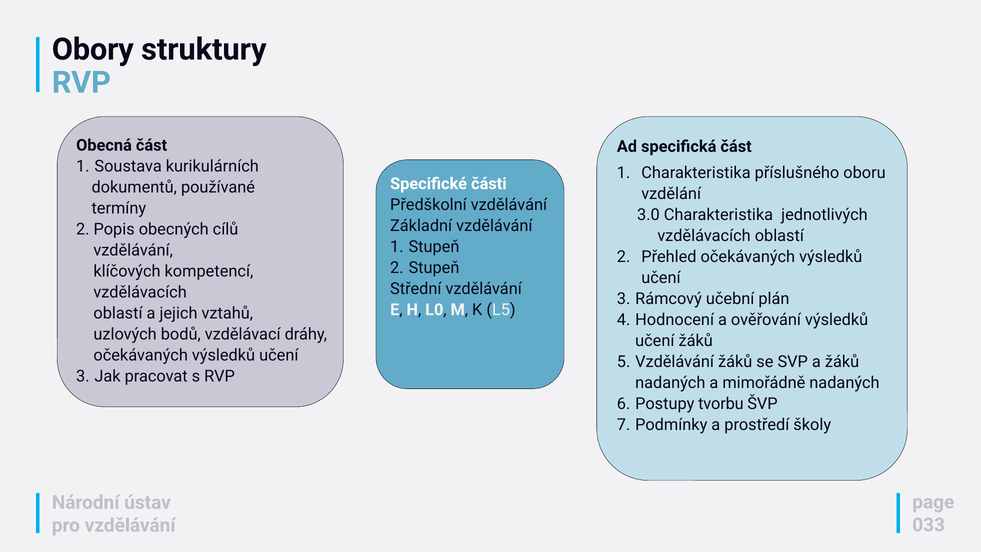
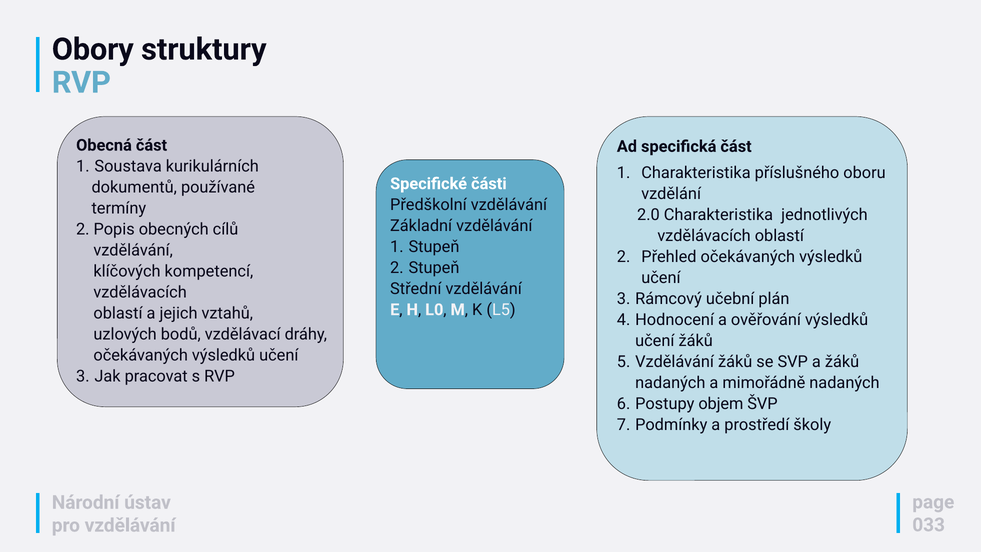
3.0: 3.0 -> 2.0 (648, 215)
tvorbu: tvorbu -> objem (721, 404)
